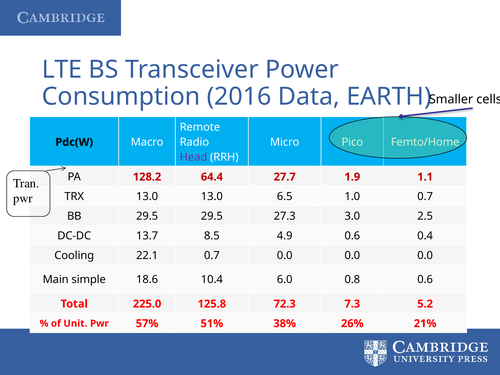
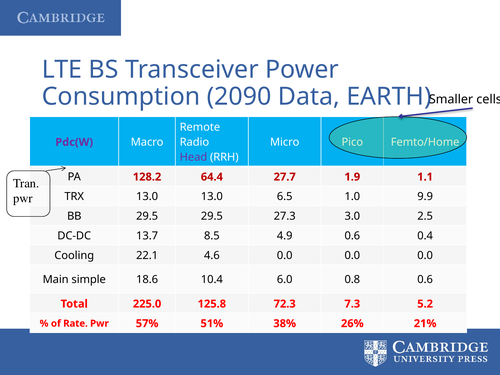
2016: 2016 -> 2090 (239, 97)
Pdc(W colour: black -> purple (74, 142)
1.0 0.7: 0.7 -> 9.9 (425, 197)
22.1 0.7: 0.7 -> 4.6 (212, 255)
Unit: Unit -> Rate (75, 323)
